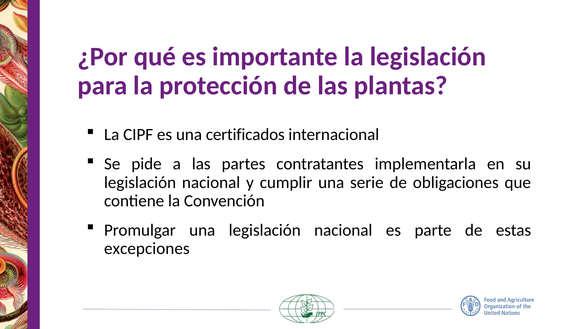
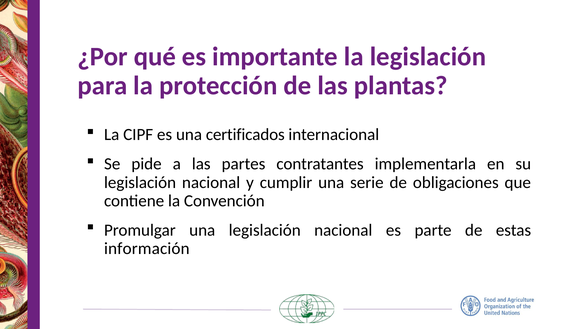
excepciones: excepciones -> información (147, 249)
